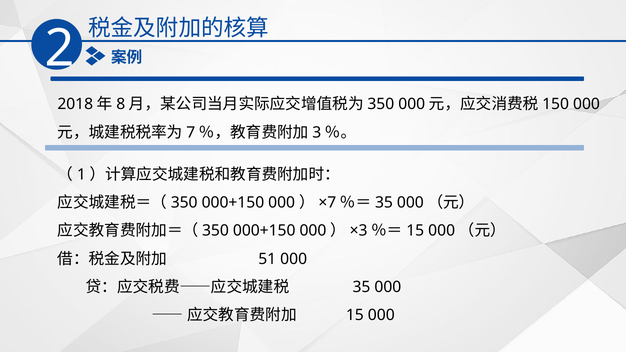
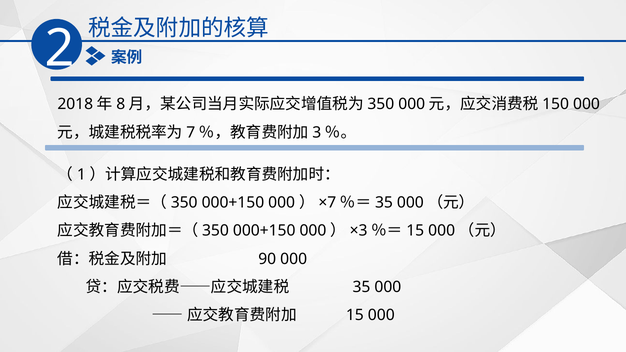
51: 51 -> 90 (267, 259)
